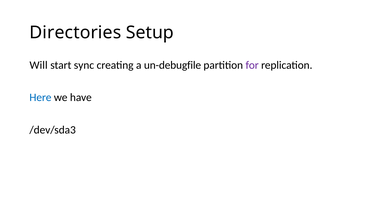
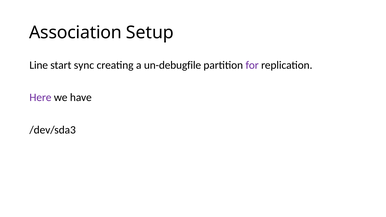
Directories: Directories -> Association (75, 32)
Will: Will -> Line (39, 65)
Here colour: blue -> purple (40, 98)
